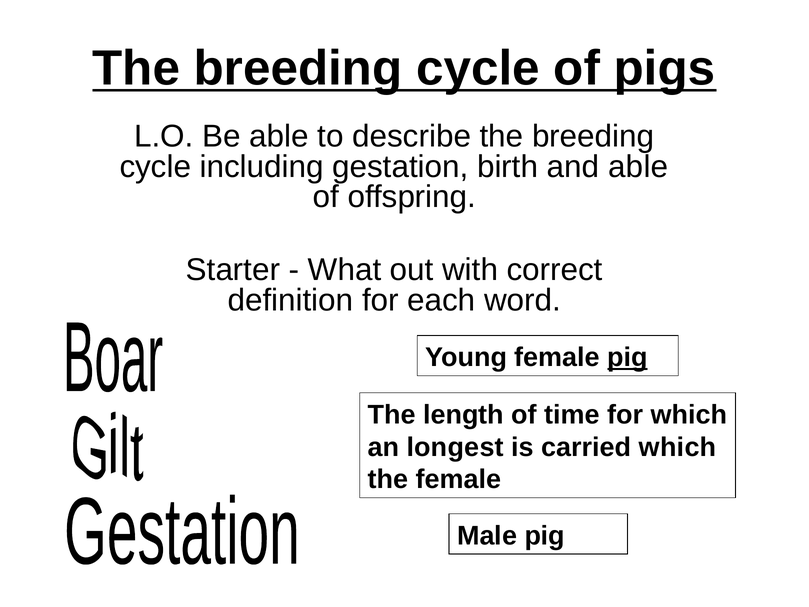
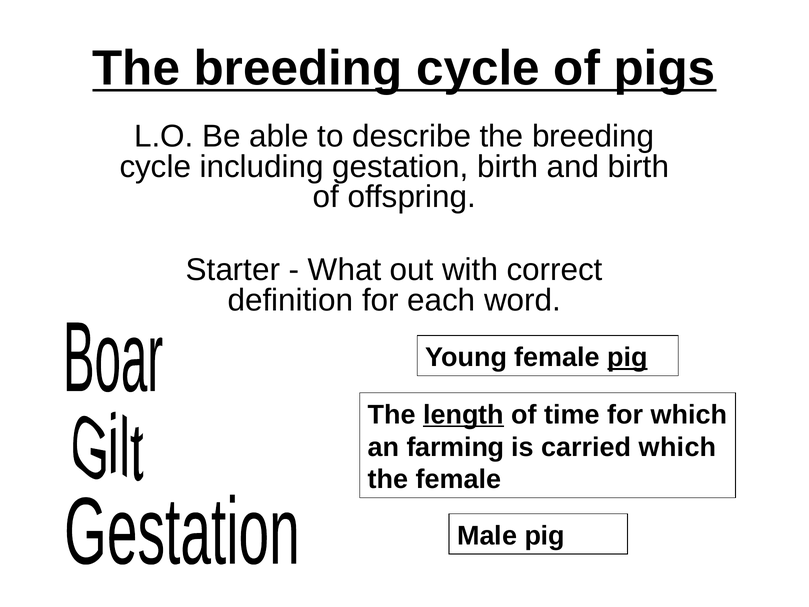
and able: able -> birth (638, 167)
length underline: none -> present (464, 415)
longest: longest -> farming (455, 447)
